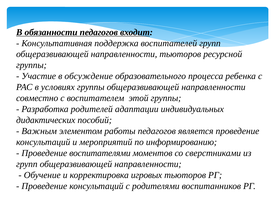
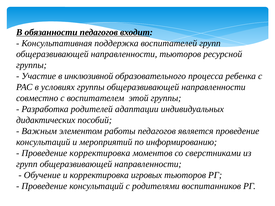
обсуждение: обсуждение -> инклюзивной (89, 76)
Проведение воспитателями: воспитателями -> корректировка (100, 153)
